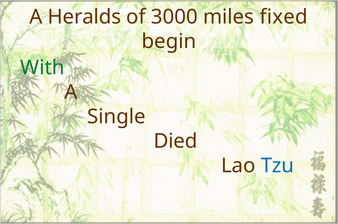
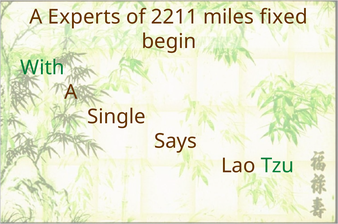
Heralds: Heralds -> Experts (84, 17)
3000: 3000 -> 2211 (174, 17)
Died: Died -> Says (175, 141)
Tzu colour: blue -> green (277, 166)
